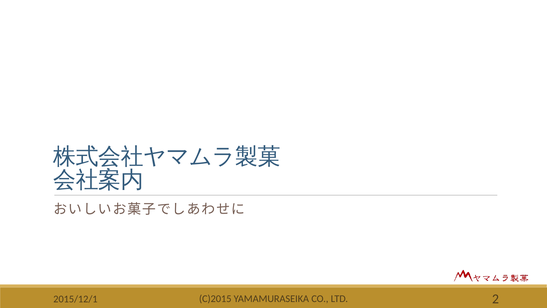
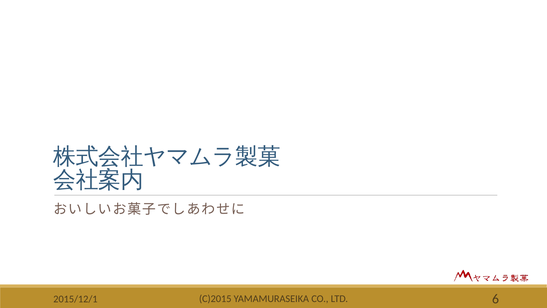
2: 2 -> 6 (495, 299)
